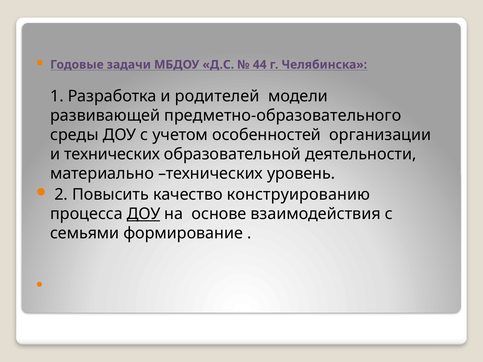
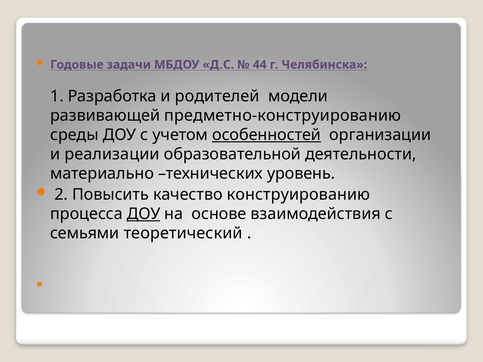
предметно-образовательного: предметно-образовательного -> предметно-конструированию (283, 116)
особенностей underline: none -> present (267, 135)
и технических: технических -> реализации (112, 154)
формирование: формирование -> теоретический (183, 233)
